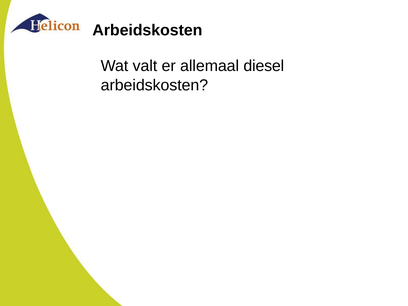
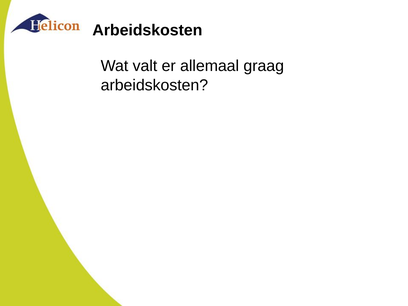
diesel: diesel -> graag (264, 66)
